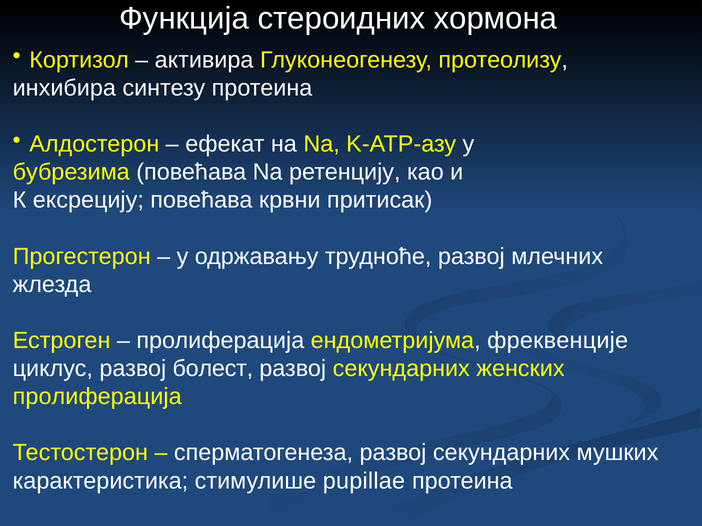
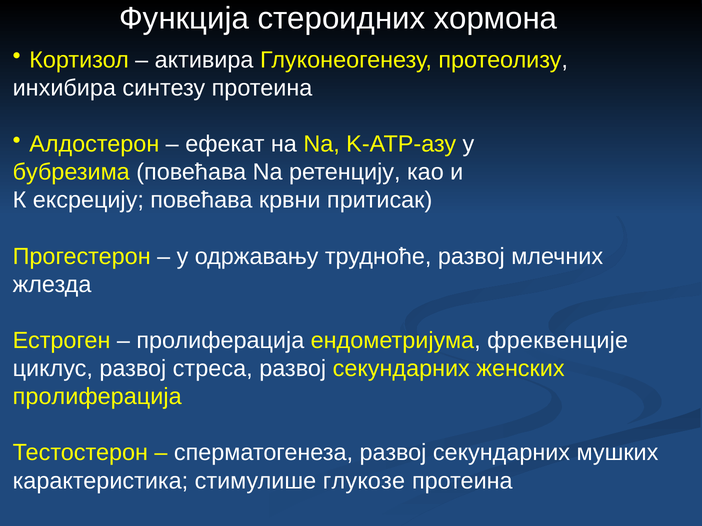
болест: болест -> стреса (213, 369)
pupillae: pupillae -> глукозе (364, 481)
